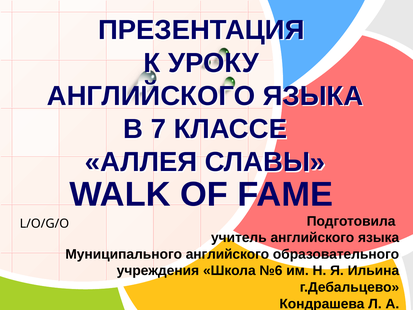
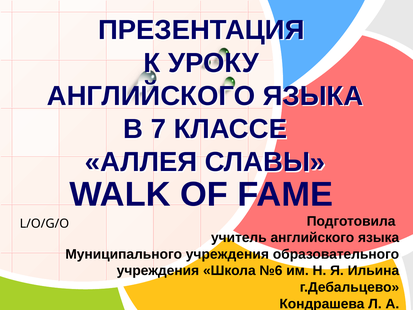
Муниципального английского: английского -> учреждения (227, 254)
